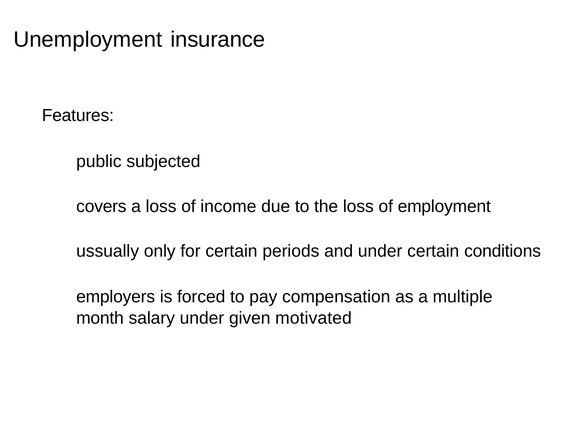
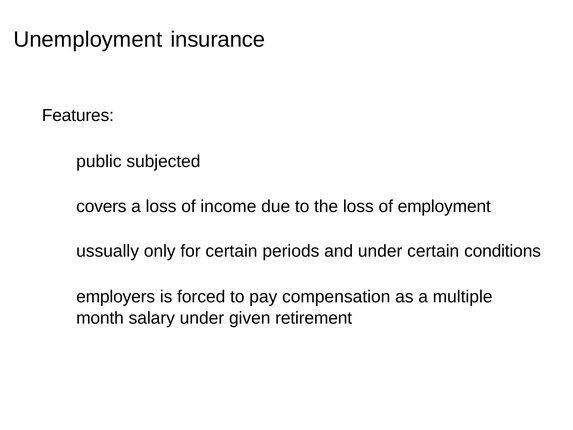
motivated: motivated -> retirement (314, 318)
